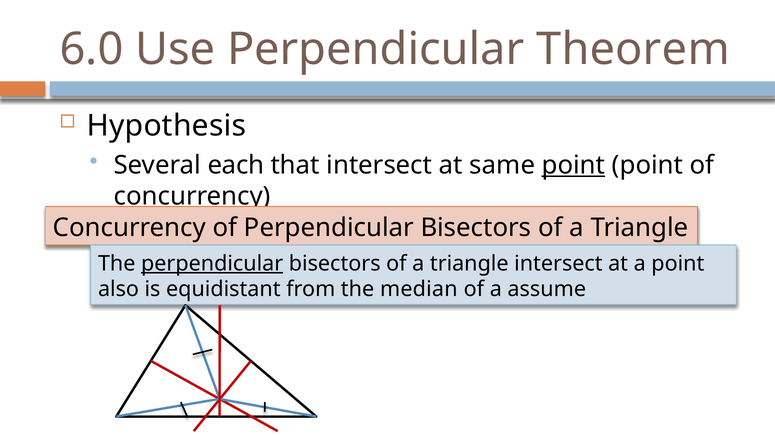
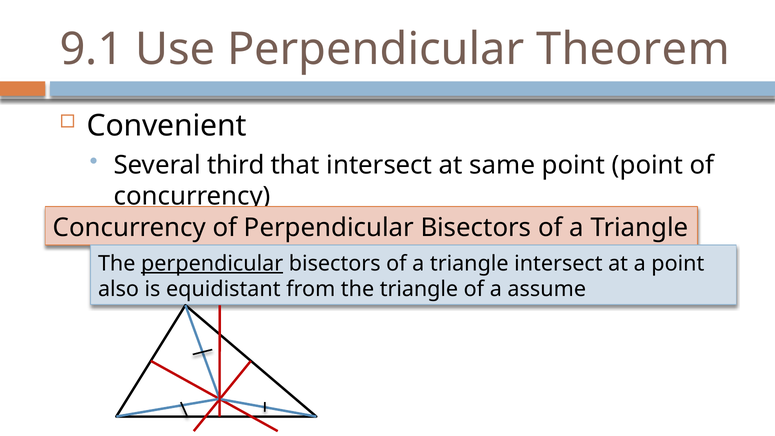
6.0: 6.0 -> 9.1 (91, 49)
Hypothesis: Hypothesis -> Convenient (167, 126)
each: each -> third (236, 165)
point underline: present -> none (573, 165)
the median: median -> triangle (419, 289)
